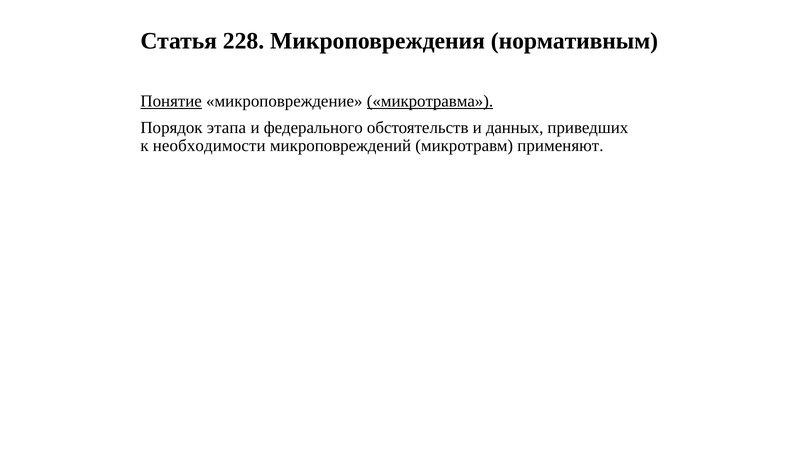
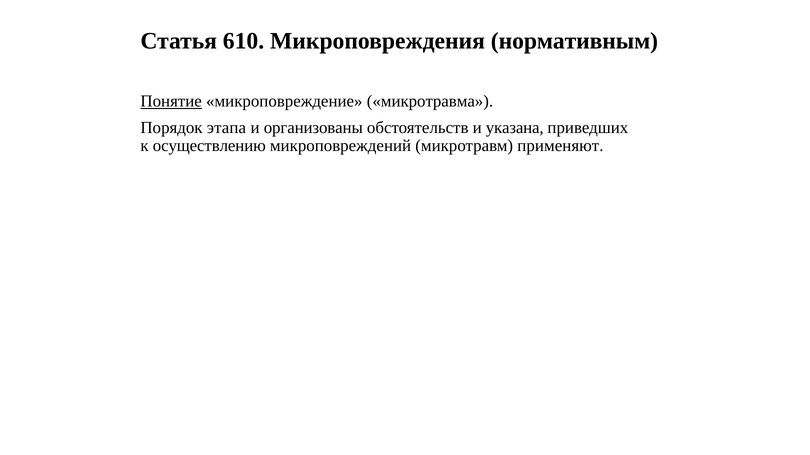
228: 228 -> 610 (244, 41)
микротравма underline: present -> none (430, 101)
федерального: федерального -> организованы (313, 128)
данных: данных -> указана (515, 128)
необходимости: необходимости -> осуществлению (209, 146)
